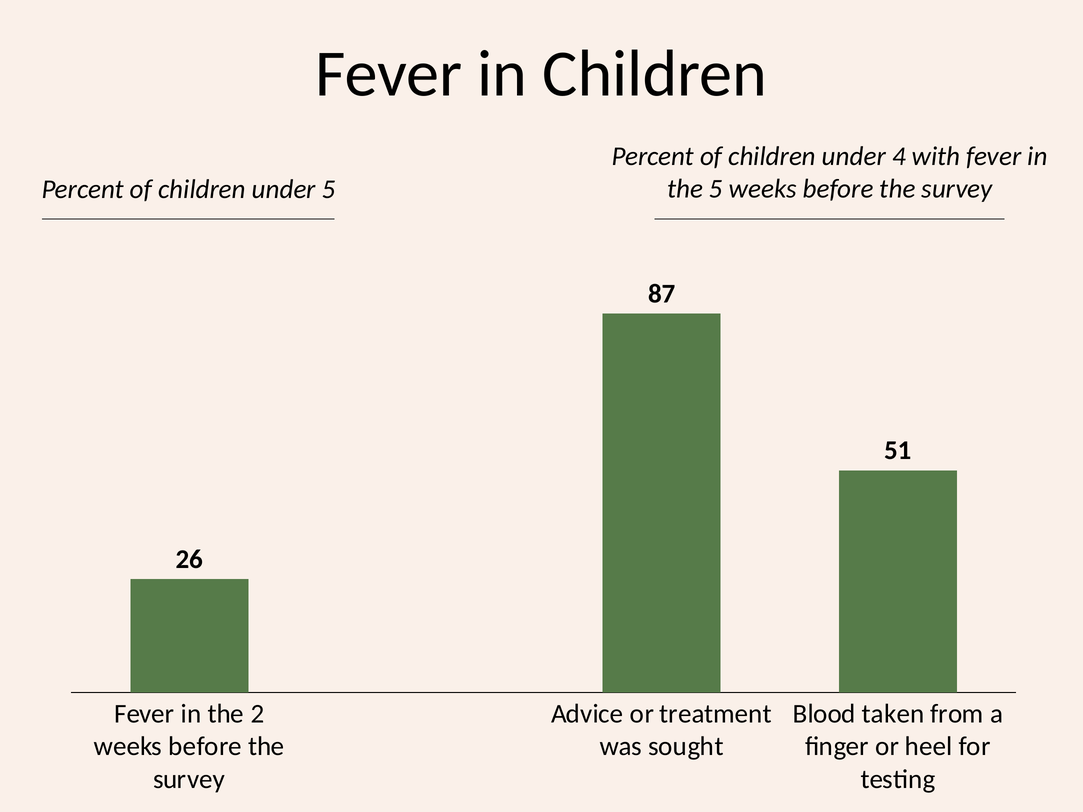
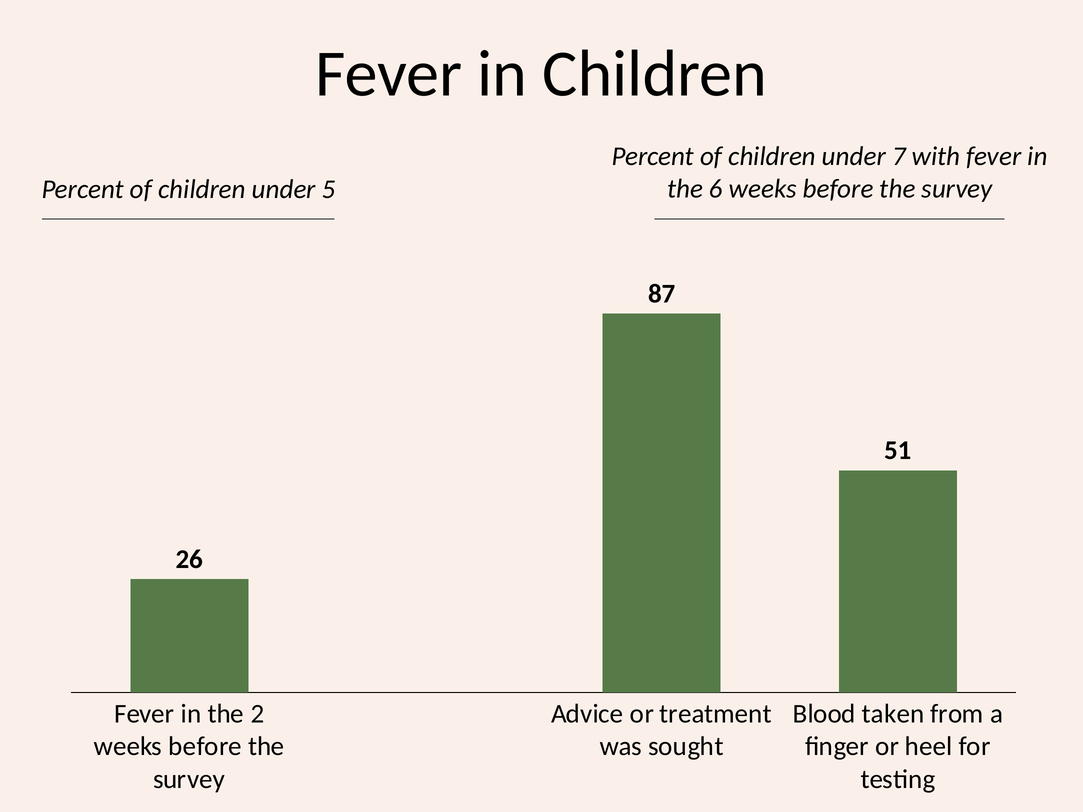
4: 4 -> 7 (899, 156)
the 5: 5 -> 6 (716, 189)
